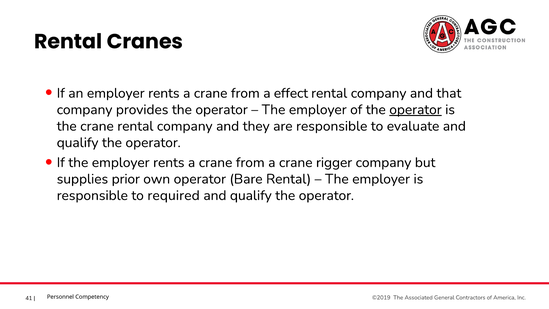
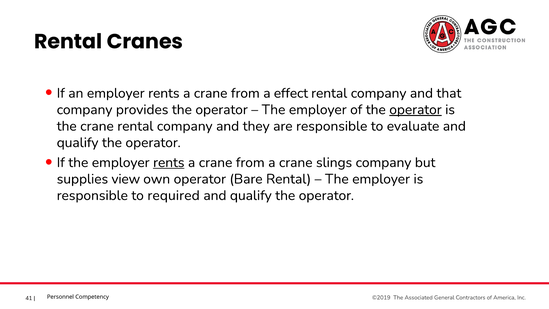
rents underline: none -> present (169, 162)
rigger: rigger -> slings (334, 162)
prior: prior -> view (126, 179)
